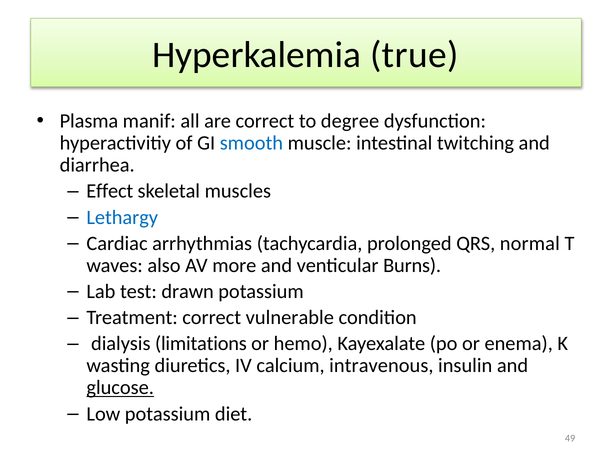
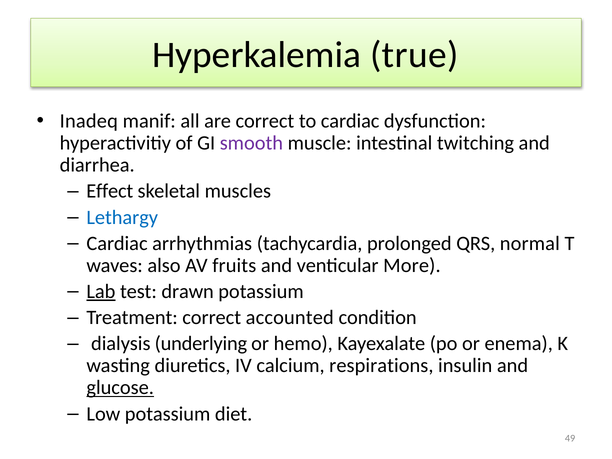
Plasma: Plasma -> Inadeq (89, 121)
to degree: degree -> cardiac (350, 121)
smooth colour: blue -> purple (251, 143)
more: more -> fruits (234, 265)
Burns: Burns -> More (412, 265)
Lab underline: none -> present (101, 292)
vulnerable: vulnerable -> accounted (290, 318)
limitations: limitations -> underlying (201, 344)
intravenous: intravenous -> respirations (381, 366)
